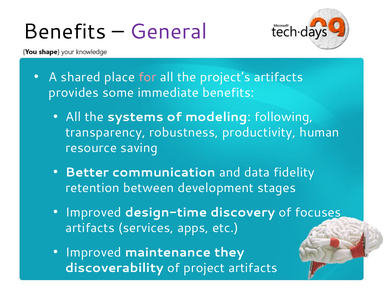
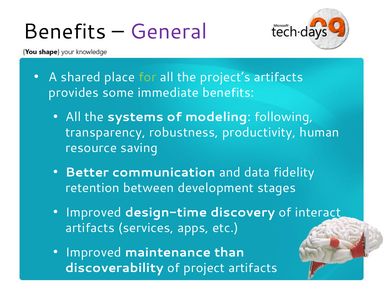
for colour: pink -> light green (147, 77)
focuses: focuses -> interact (318, 212)
they: they -> than (229, 252)
